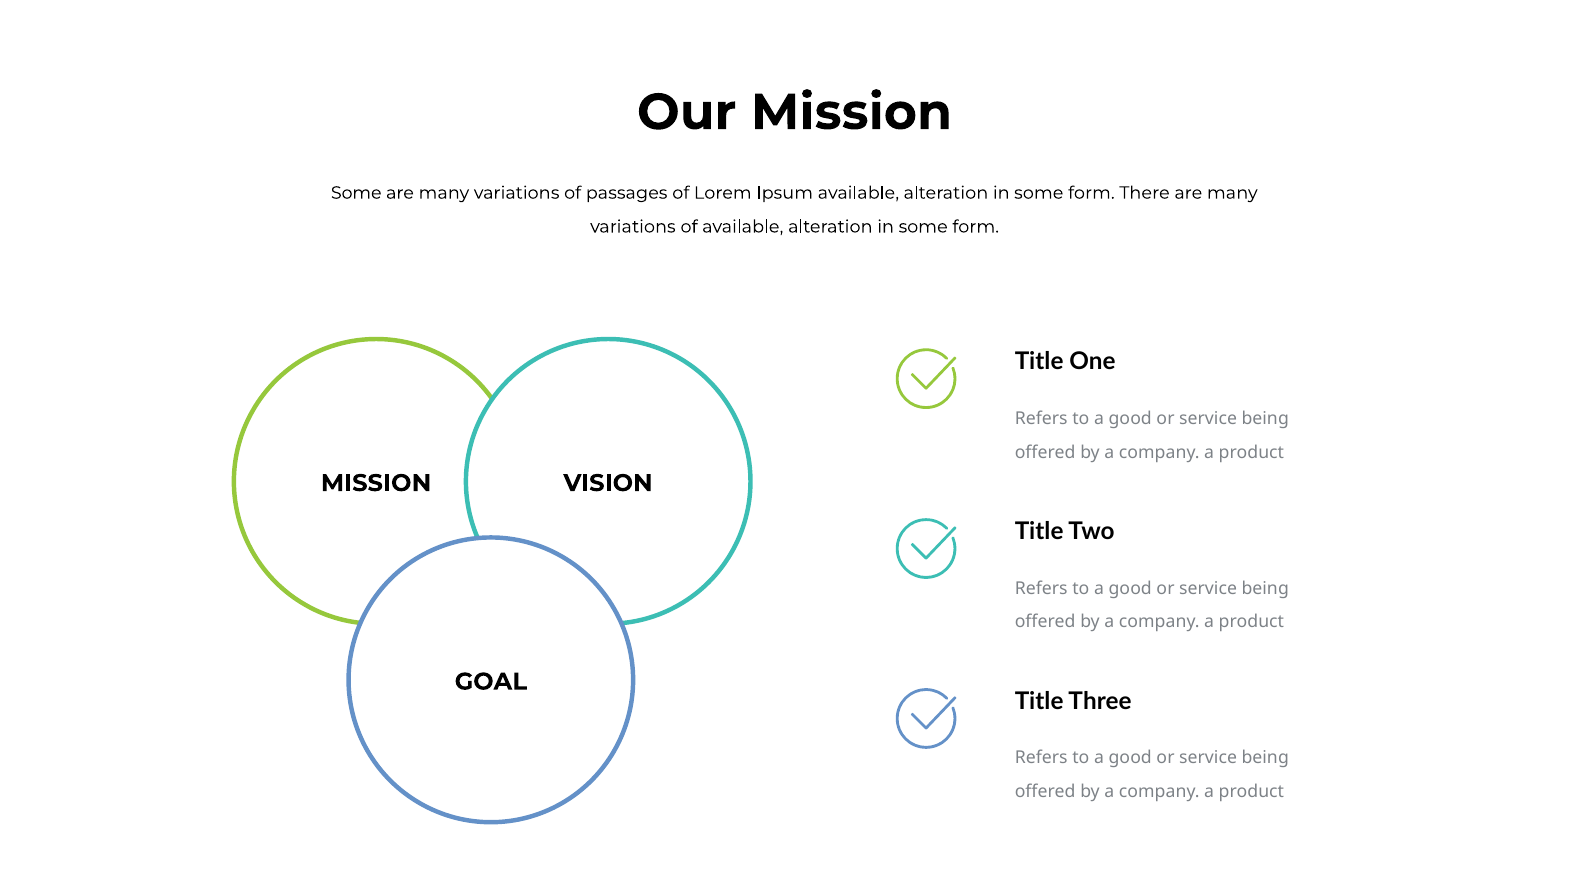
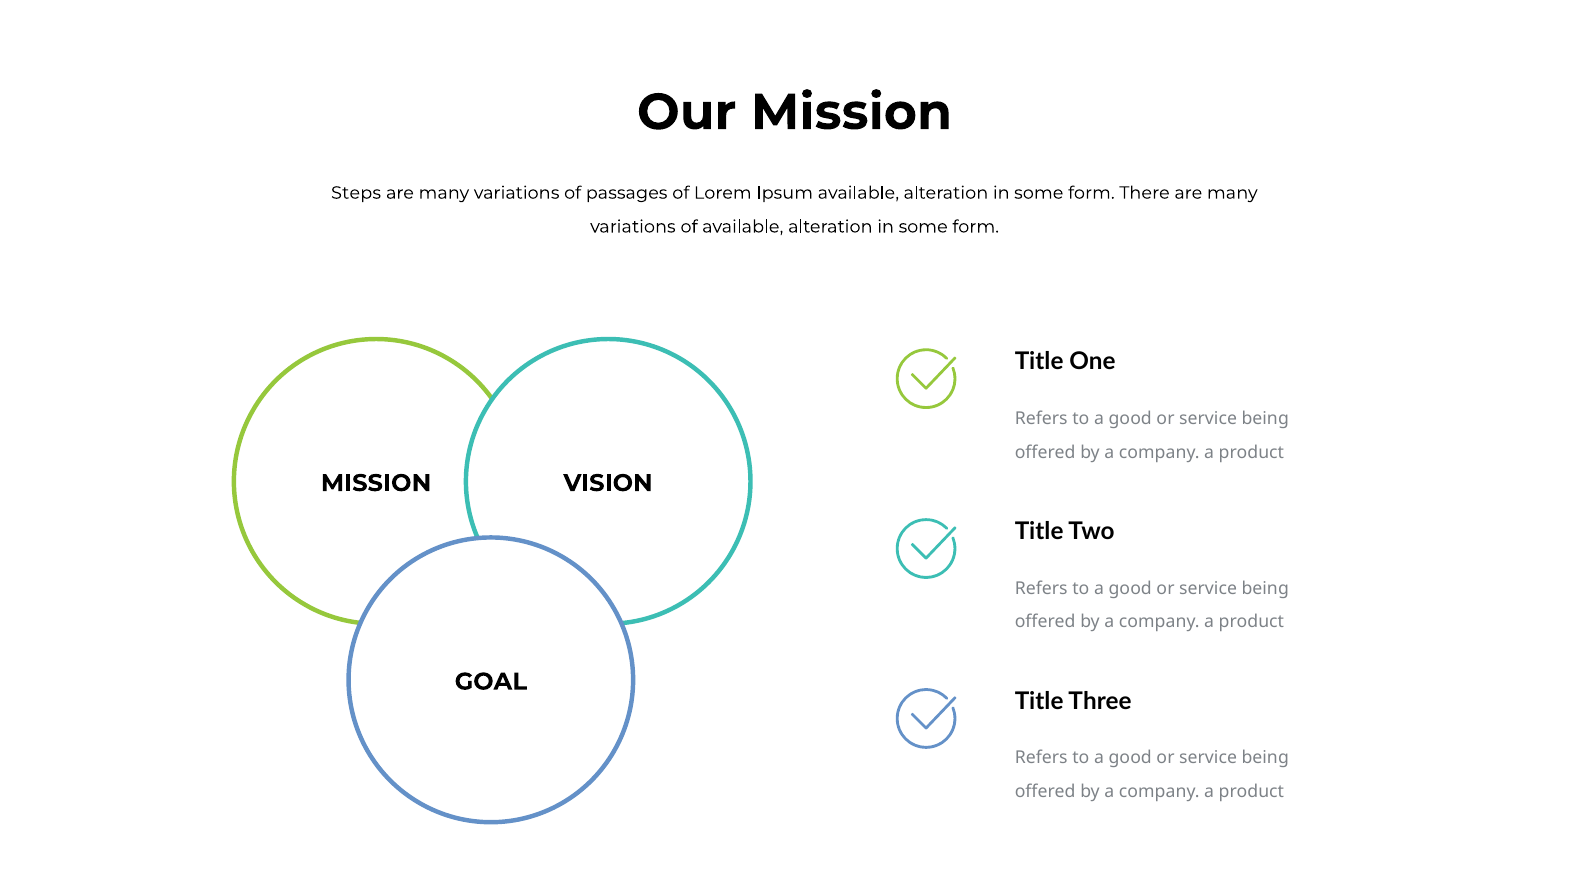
Some: Some -> Steps (356, 193)
